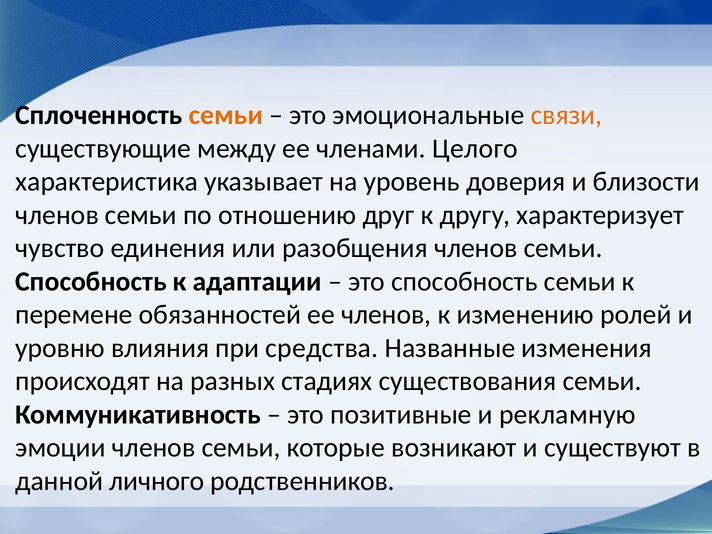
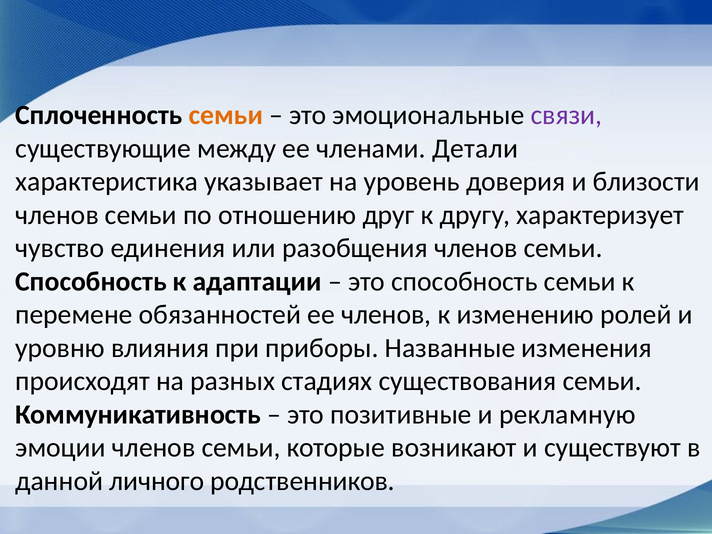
связи colour: orange -> purple (566, 115)
Целого: Целого -> Детали (475, 148)
средства: средства -> приборы (322, 348)
